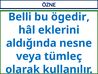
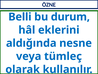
ögedir: ögedir -> durum (70, 17)
